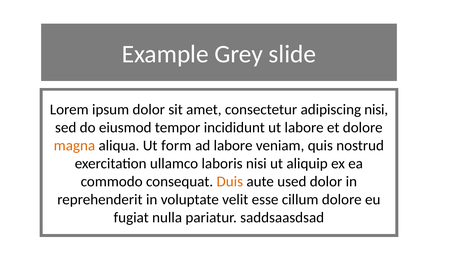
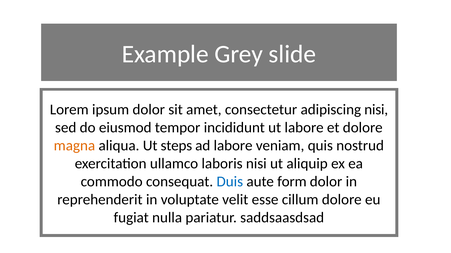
form: form -> steps (176, 146)
Duis colour: orange -> blue (230, 182)
used: used -> form (292, 182)
